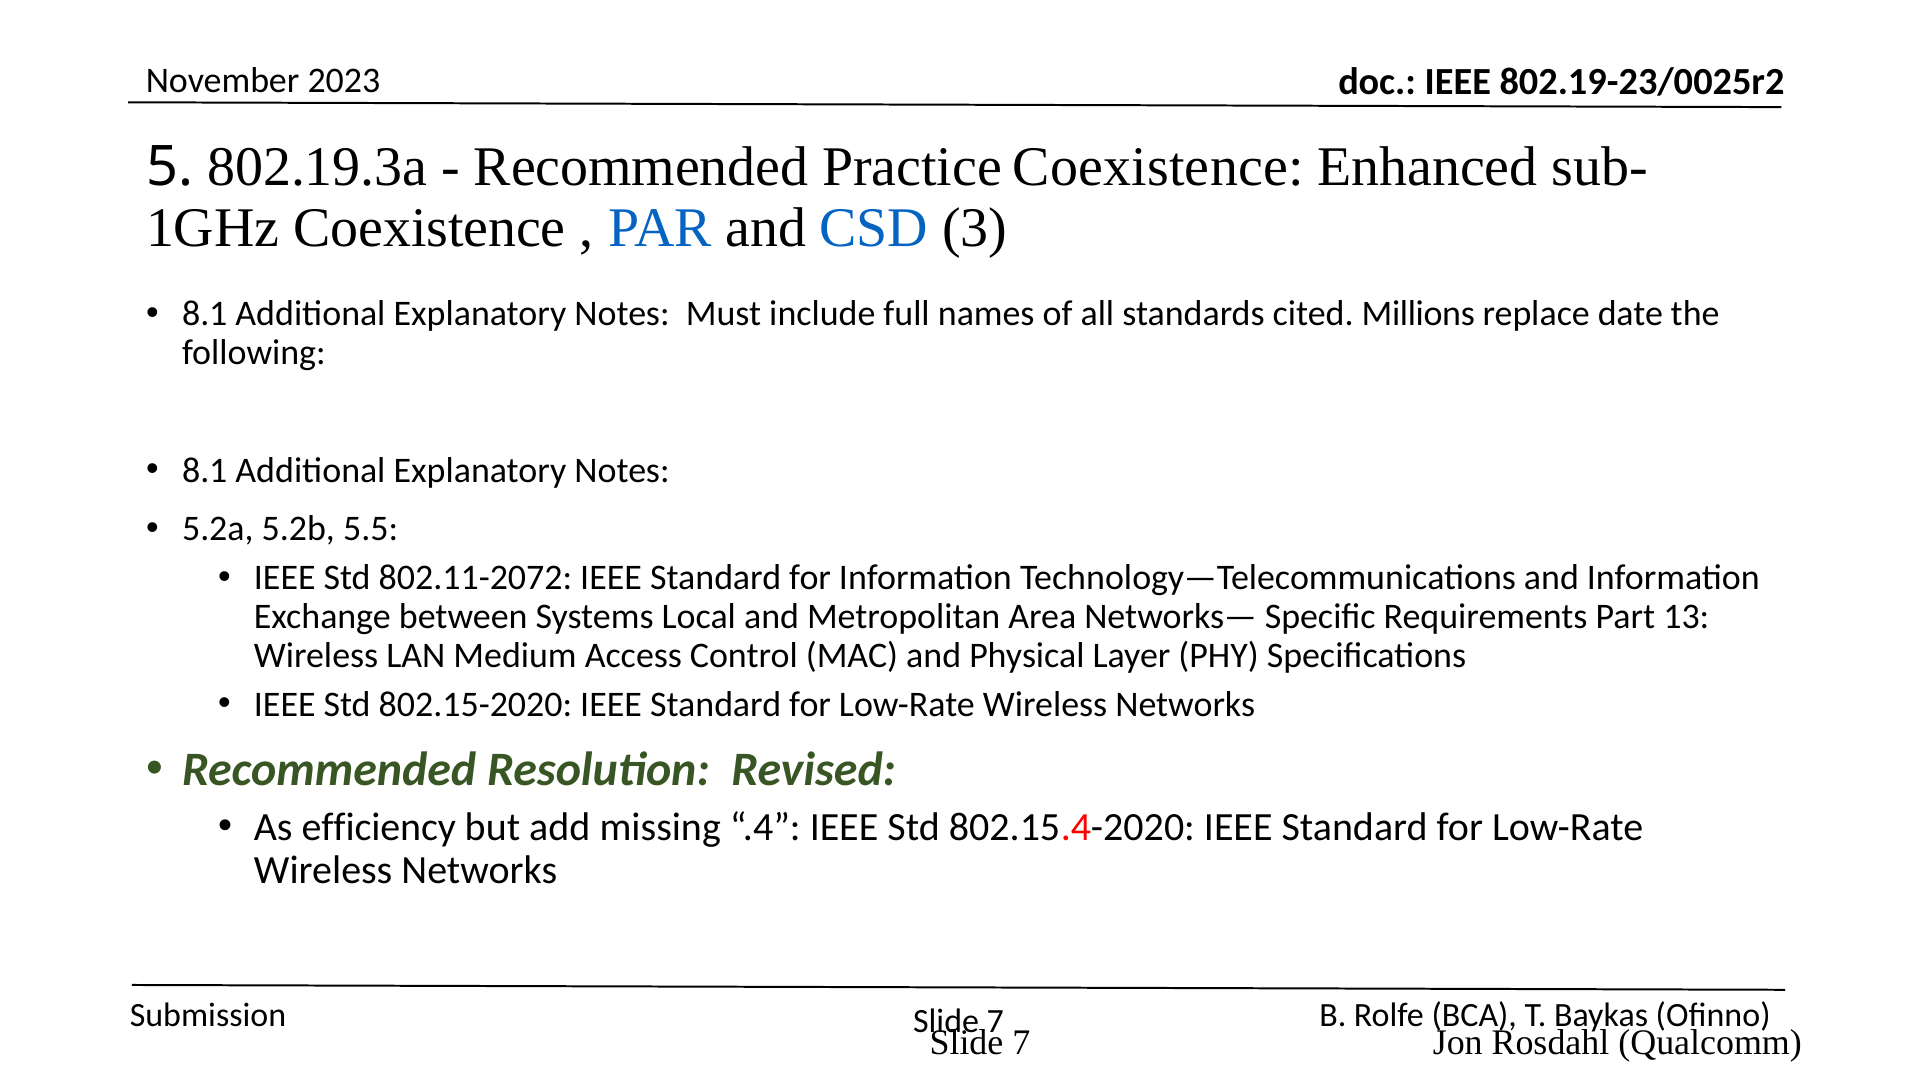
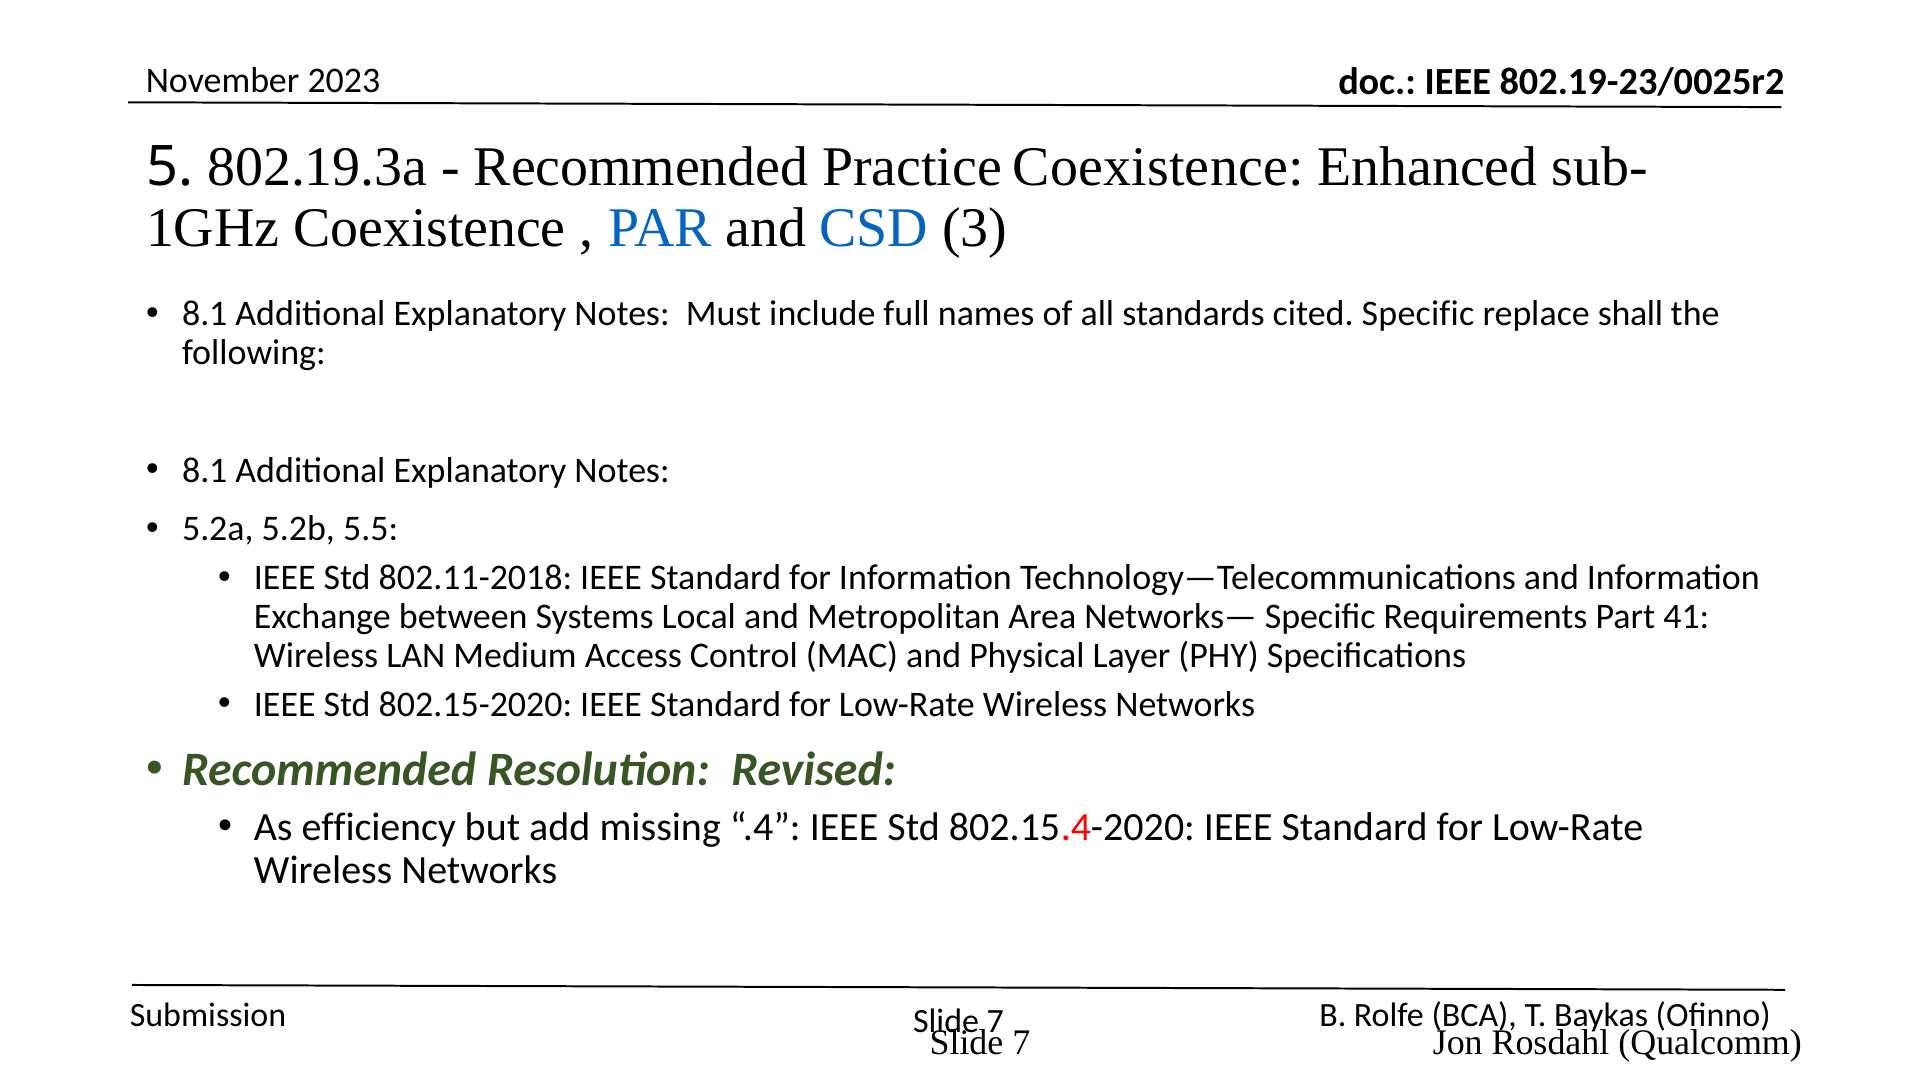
cited Millions: Millions -> Specific (1418, 313)
date: date -> shall (1630, 313)
802.11-2072: 802.11-2072 -> 802.11-2018 (475, 577)
13: 13 -> 41 (1686, 616)
